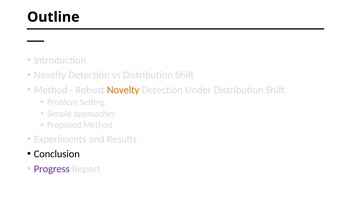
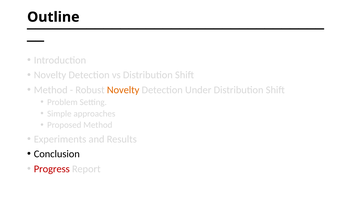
Progress colour: purple -> red (52, 169)
